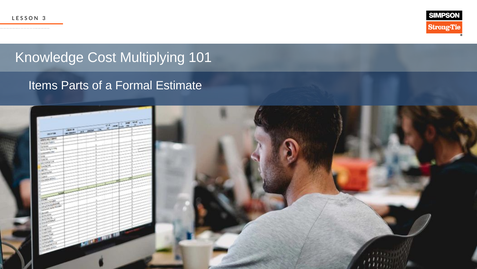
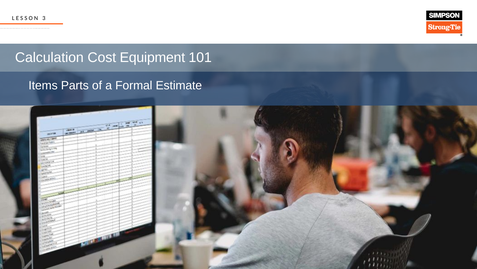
Knowledge: Knowledge -> Calculation (49, 57)
Multiplying: Multiplying -> Equipment (152, 57)
